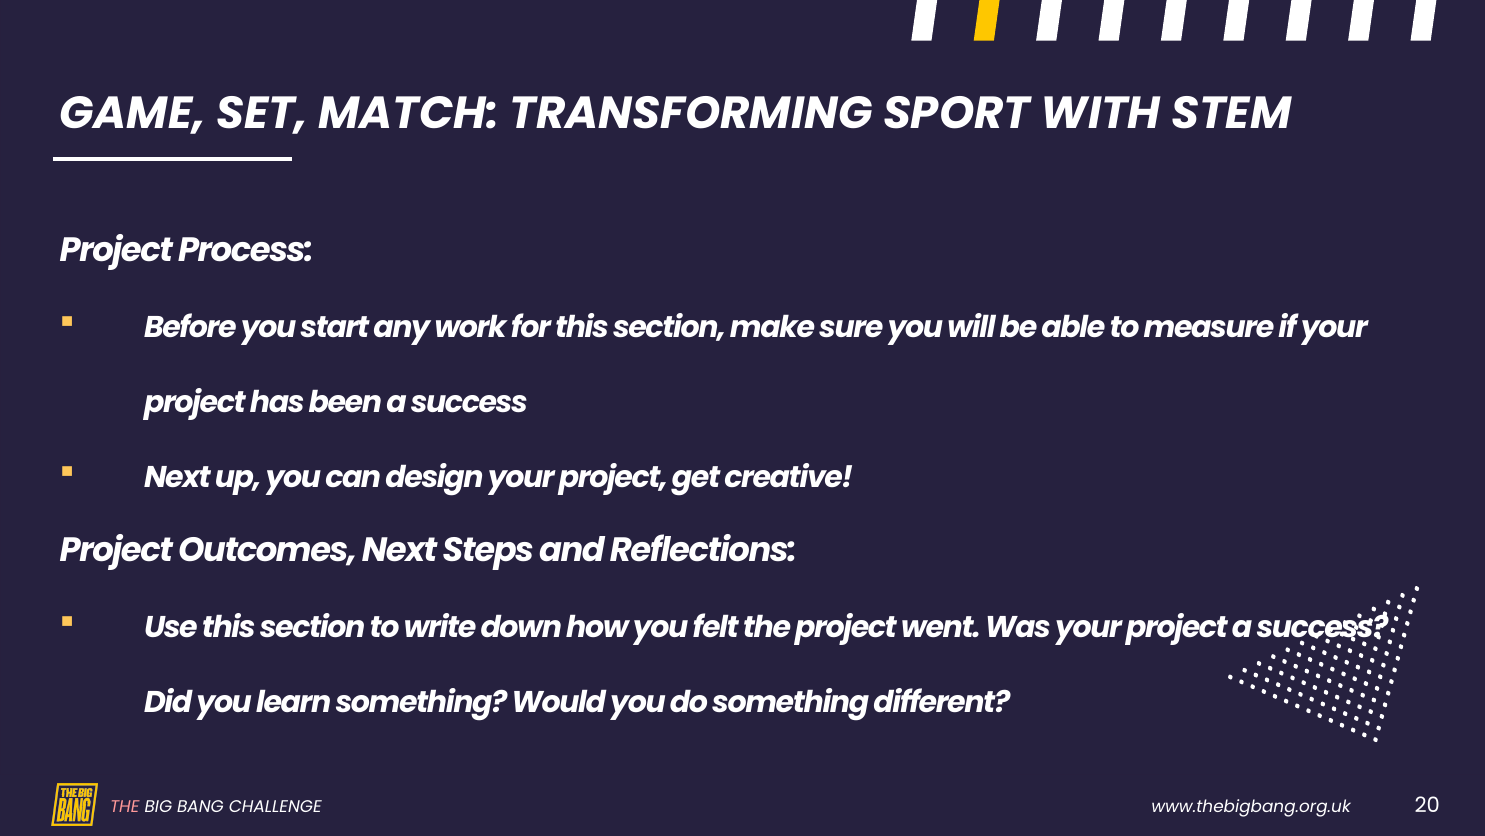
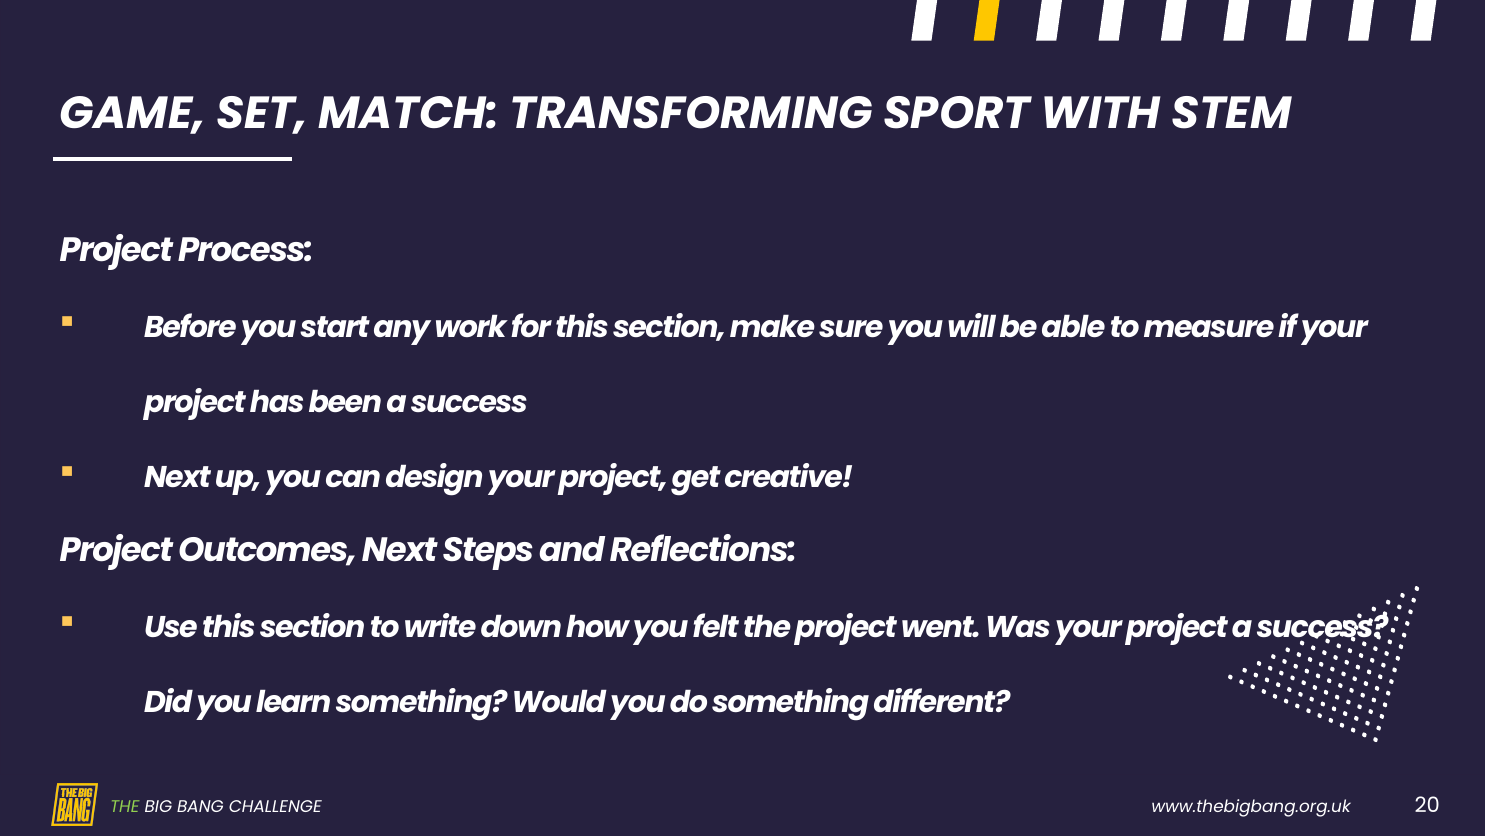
THE colour: pink -> light green (125, 806)
